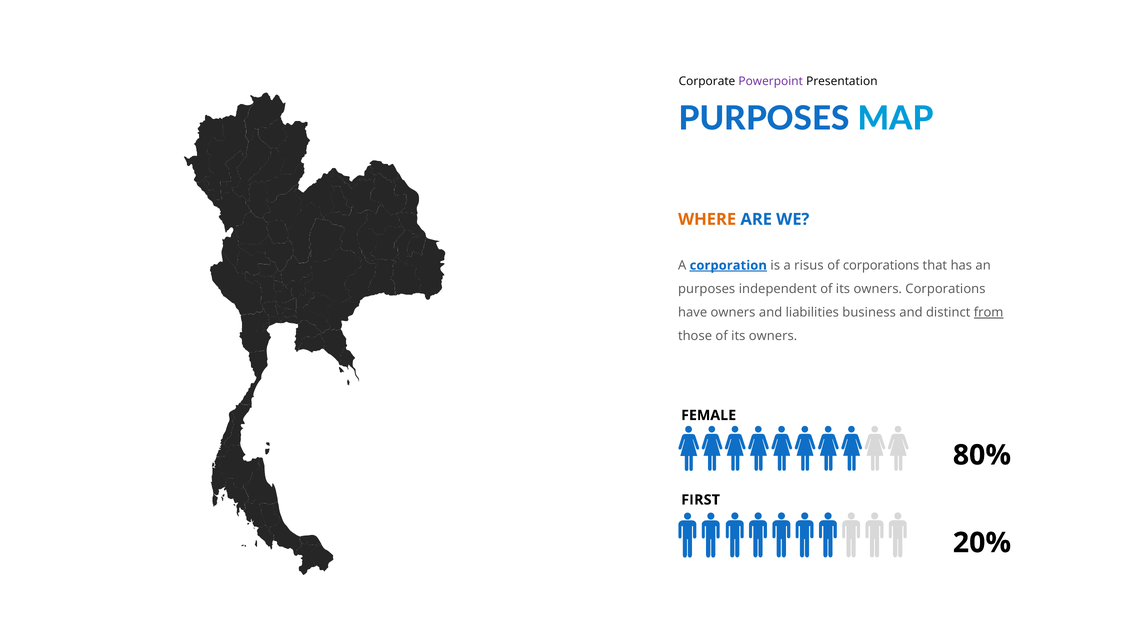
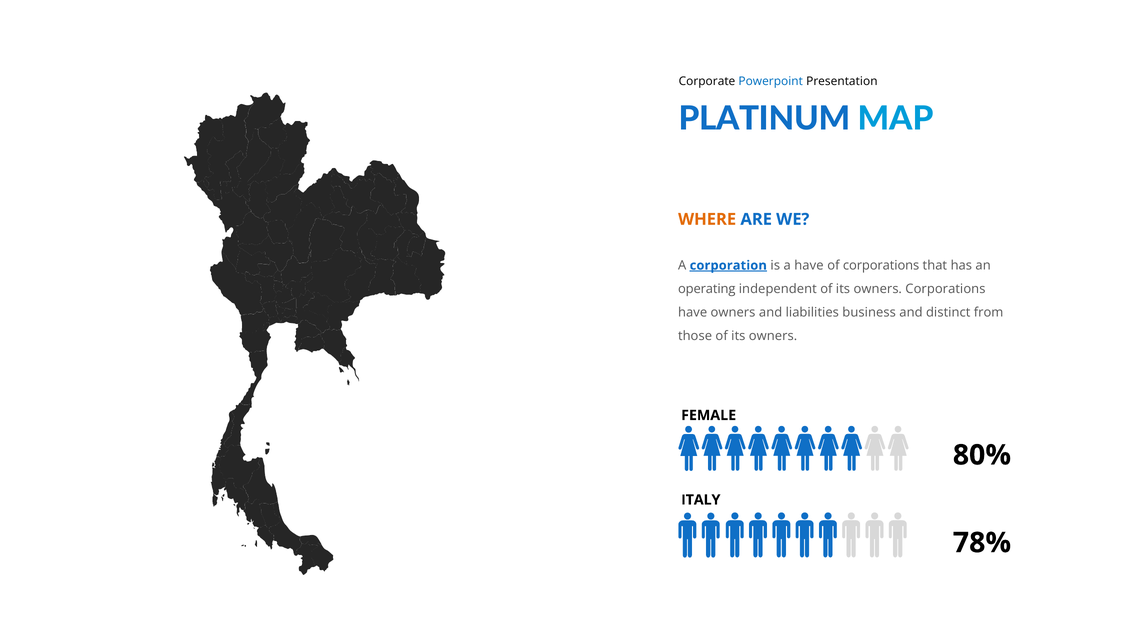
Powerpoint colour: purple -> blue (771, 81)
PURPOSES: PURPOSES -> PLATINUM (764, 119)
a risus: risus -> have (809, 265)
purposes: purposes -> operating (707, 289)
from underline: present -> none (989, 312)
FIRST: FIRST -> ITALY (701, 500)
20%: 20% -> 78% (982, 543)
